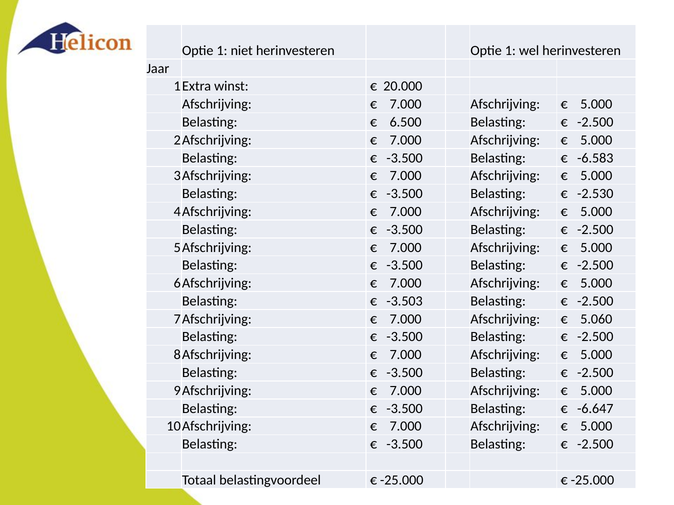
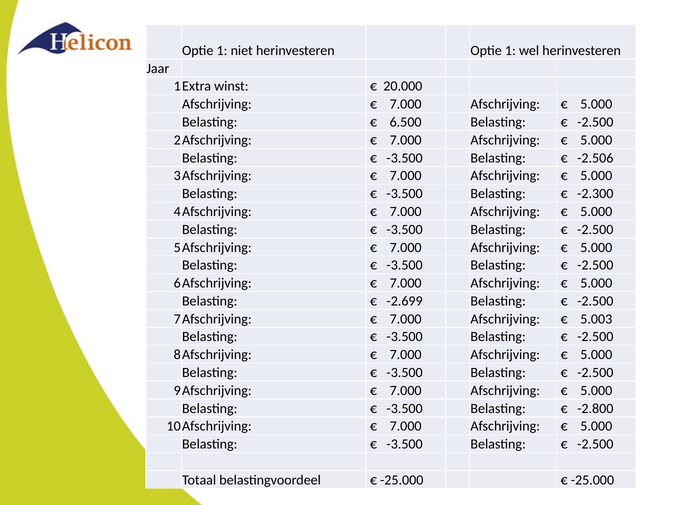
-6.583: -6.583 -> -2.506 (595, 158)
-2.530: -2.530 -> -2.300 (595, 194)
-3.503: -3.503 -> -2.699 (405, 301)
5.060: 5.060 -> 5.003 (596, 319)
-6.647: -6.647 -> -2.800 (595, 409)
